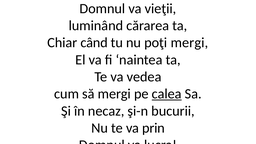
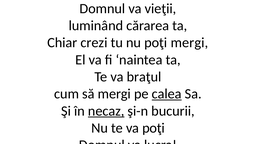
când: când -> crezi (94, 43)
vedea: vedea -> braţul (144, 77)
necaz underline: none -> present (106, 111)
va prin: prin -> poţi (153, 128)
